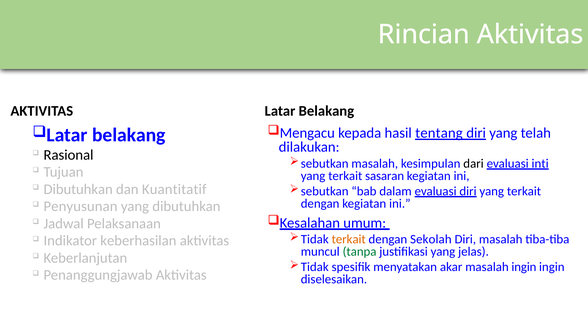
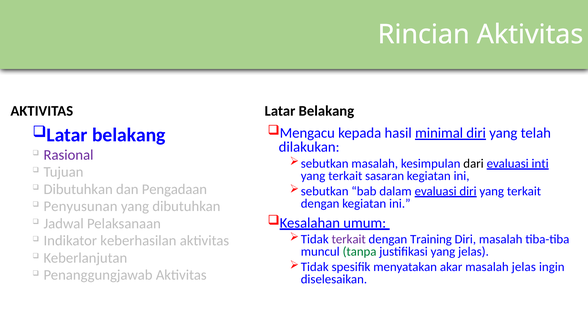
tentang: tentang -> minimal (439, 133)
Rasional colour: black -> purple (69, 155)
Kuantitatif: Kuantitatif -> Pengadaan (174, 189)
terkait colour: orange -> purple (349, 239)
Sekolah: Sekolah -> Training (431, 239)
masalah ingin: ingin -> jelas (524, 267)
